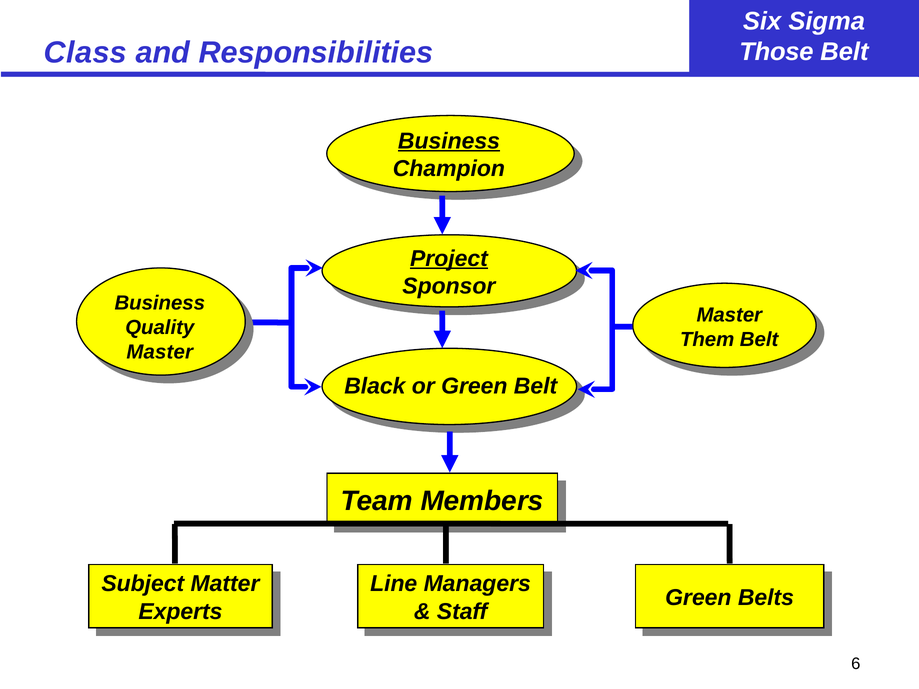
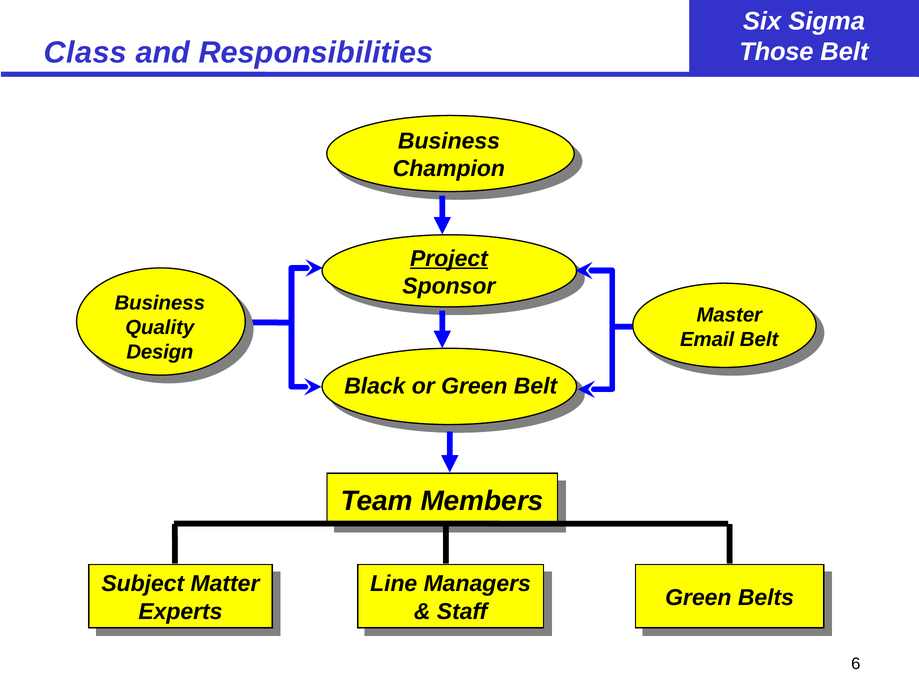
Business underline: present -> none (449, 141)
Them: Them -> Email (707, 340)
Master: Master -> Design (160, 352)
